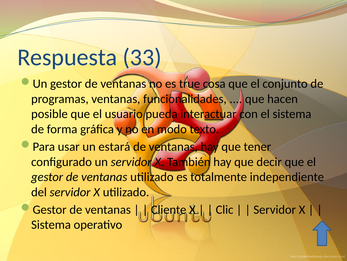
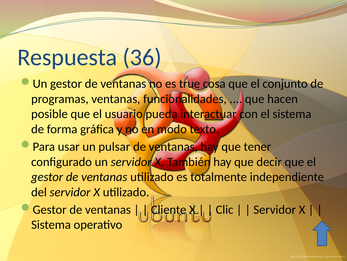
33: 33 -> 36 (142, 57)
estará: estará -> pulsar (114, 146)
